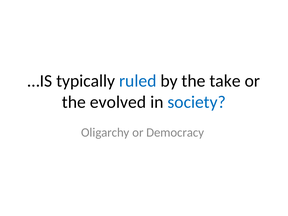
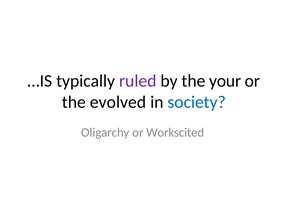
ruled colour: blue -> purple (138, 81)
take: take -> your (225, 81)
Democracy: Democracy -> Workscited (175, 132)
